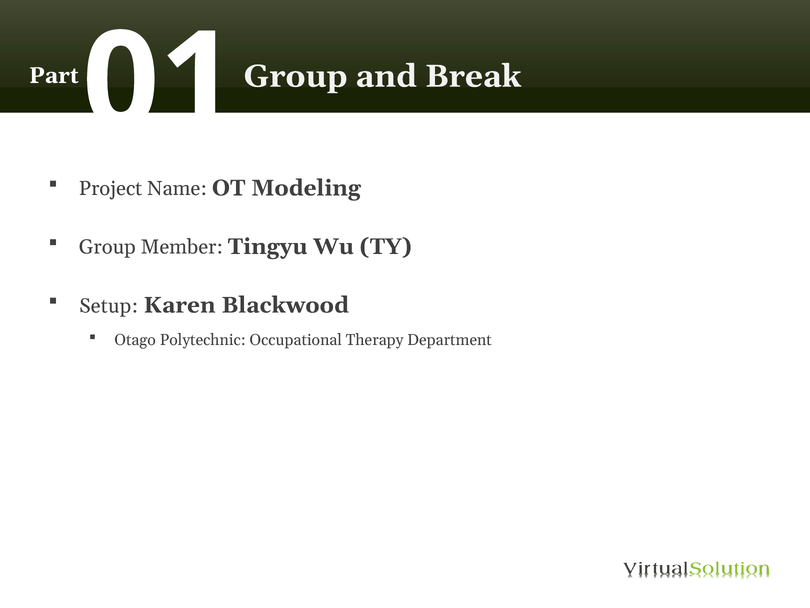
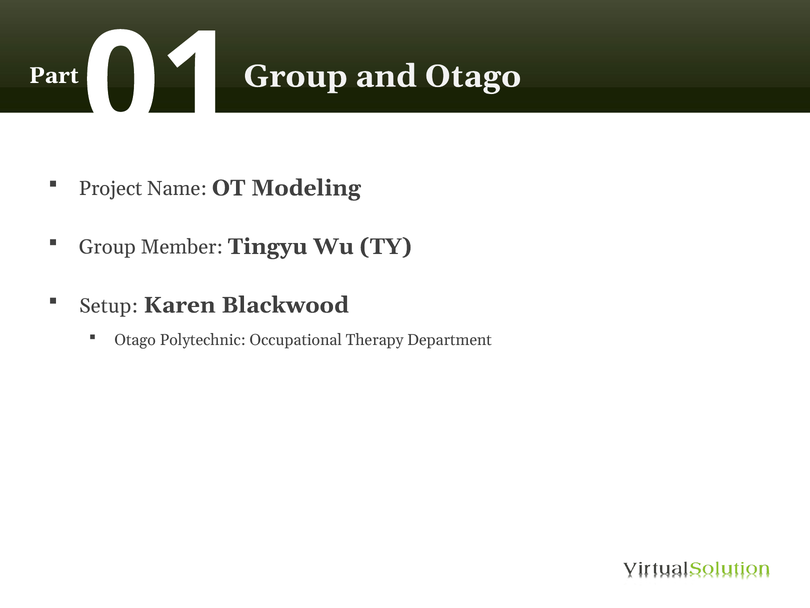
and Break: Break -> Otago (473, 76)
